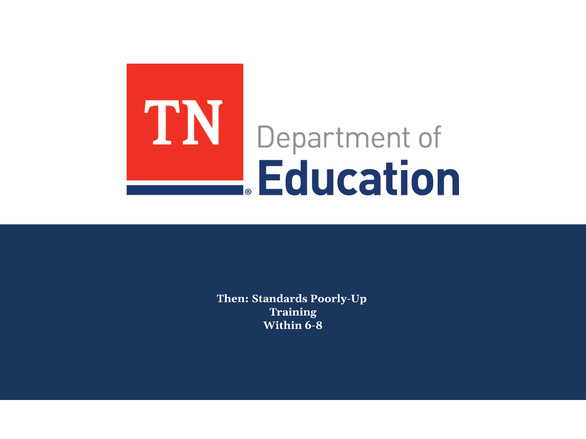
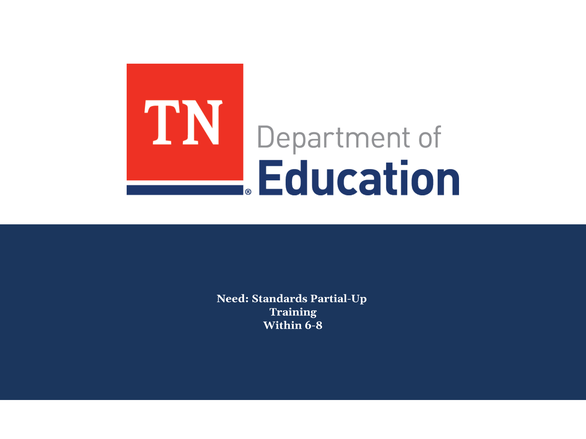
Then: Then -> Need (233, 299)
Poorly-Up: Poorly-Up -> Partial-Up (339, 299)
